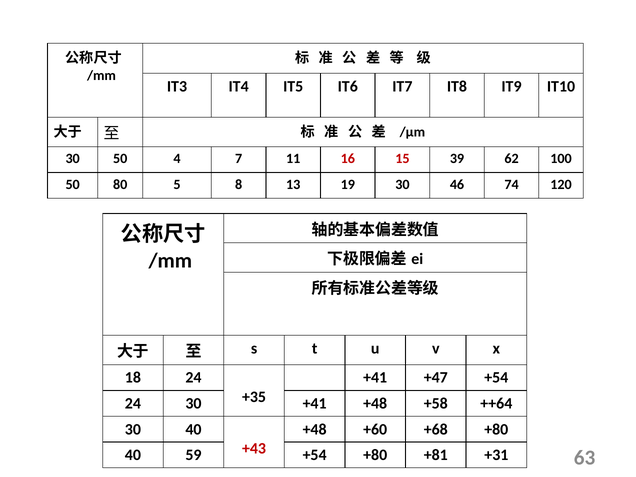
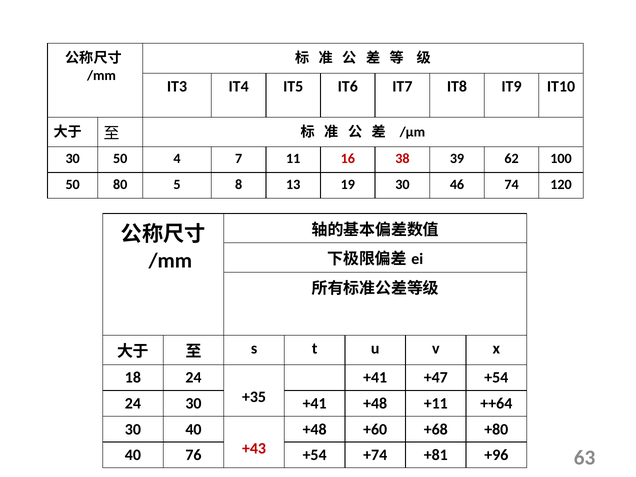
15: 15 -> 38 (402, 159)
+58: +58 -> +11 (436, 404)
59: 59 -> 76 (193, 455)
+54 +80: +80 -> +74 (375, 455)
+31: +31 -> +96 (496, 455)
